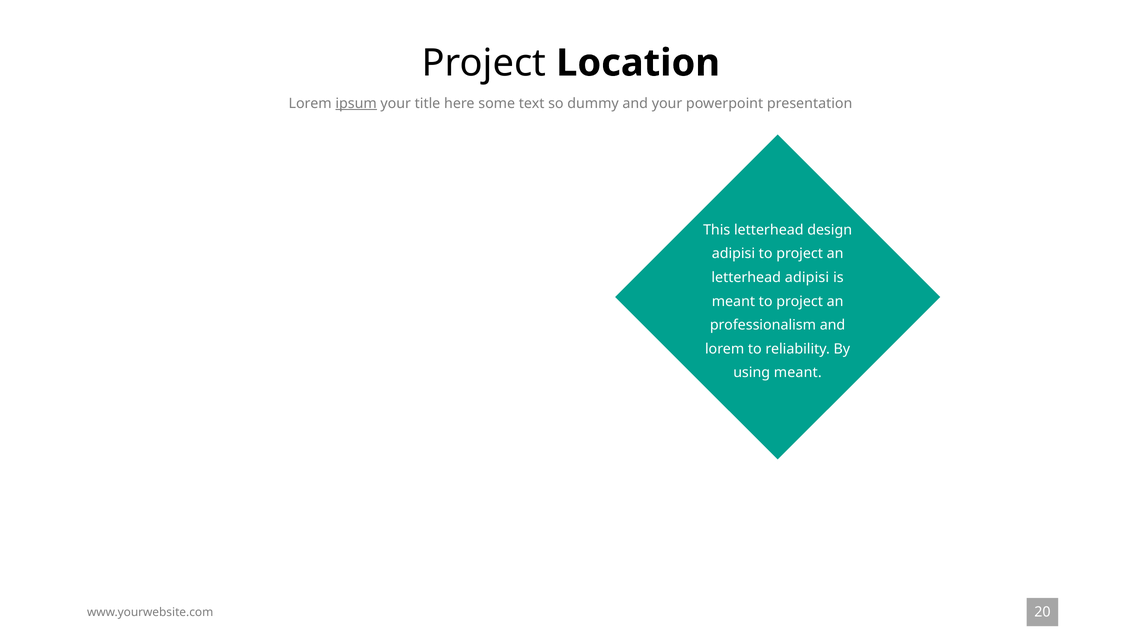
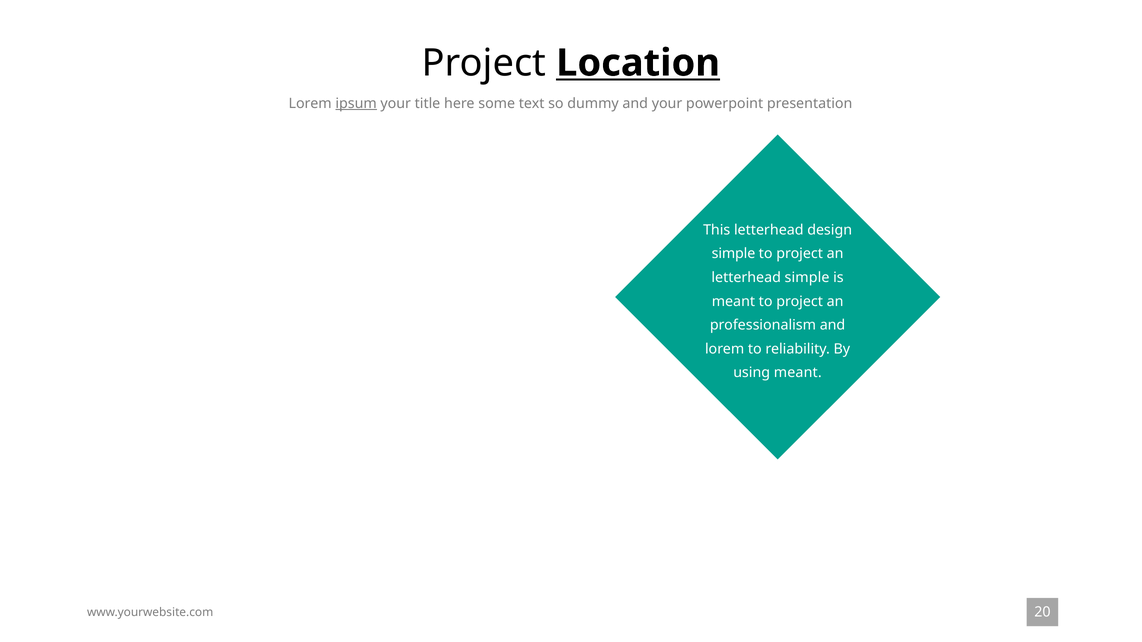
Location underline: none -> present (638, 63)
adipisi: adipisi -> simple (734, 254)
letterhead adipisi: adipisi -> simple (807, 278)
